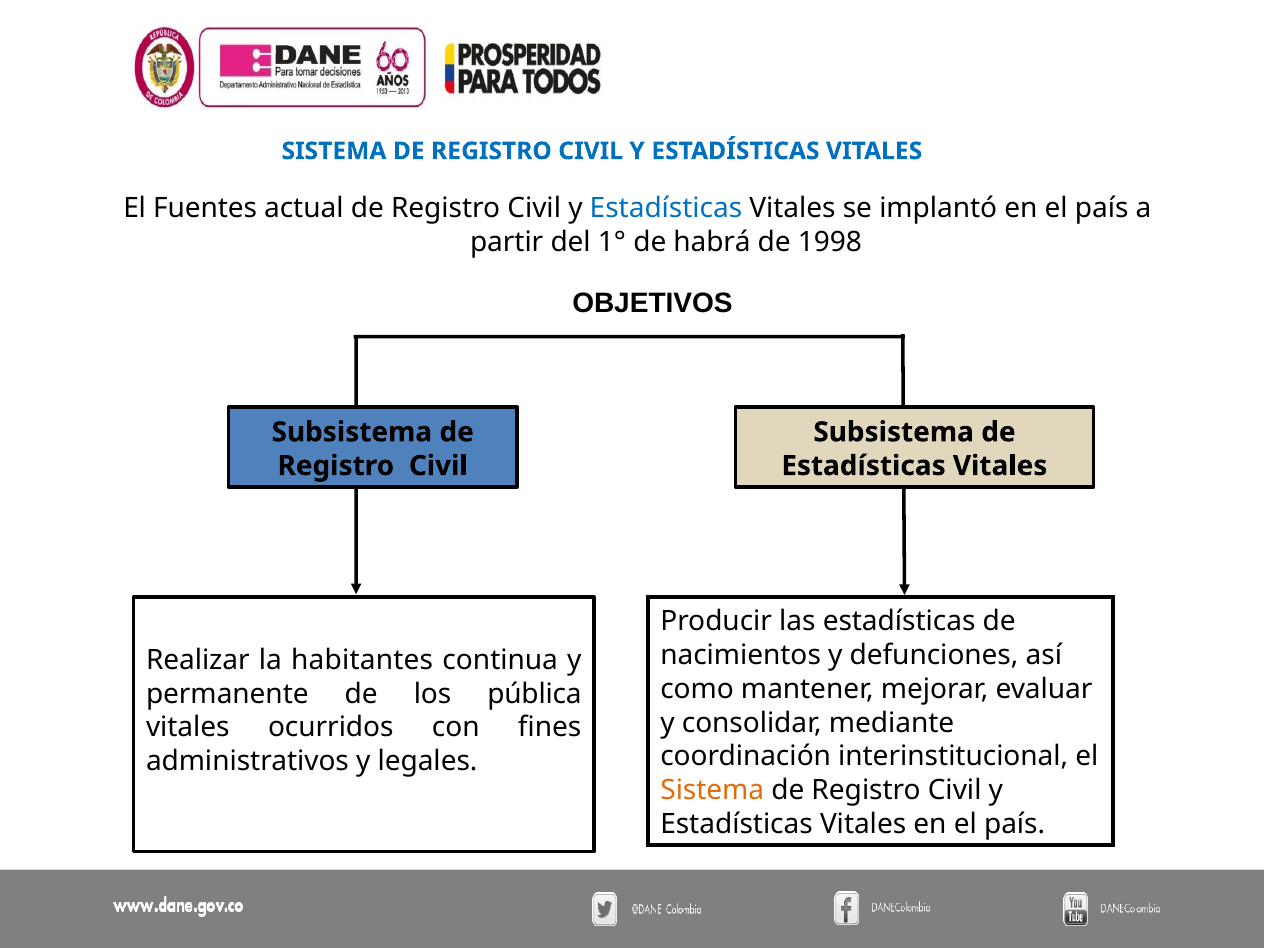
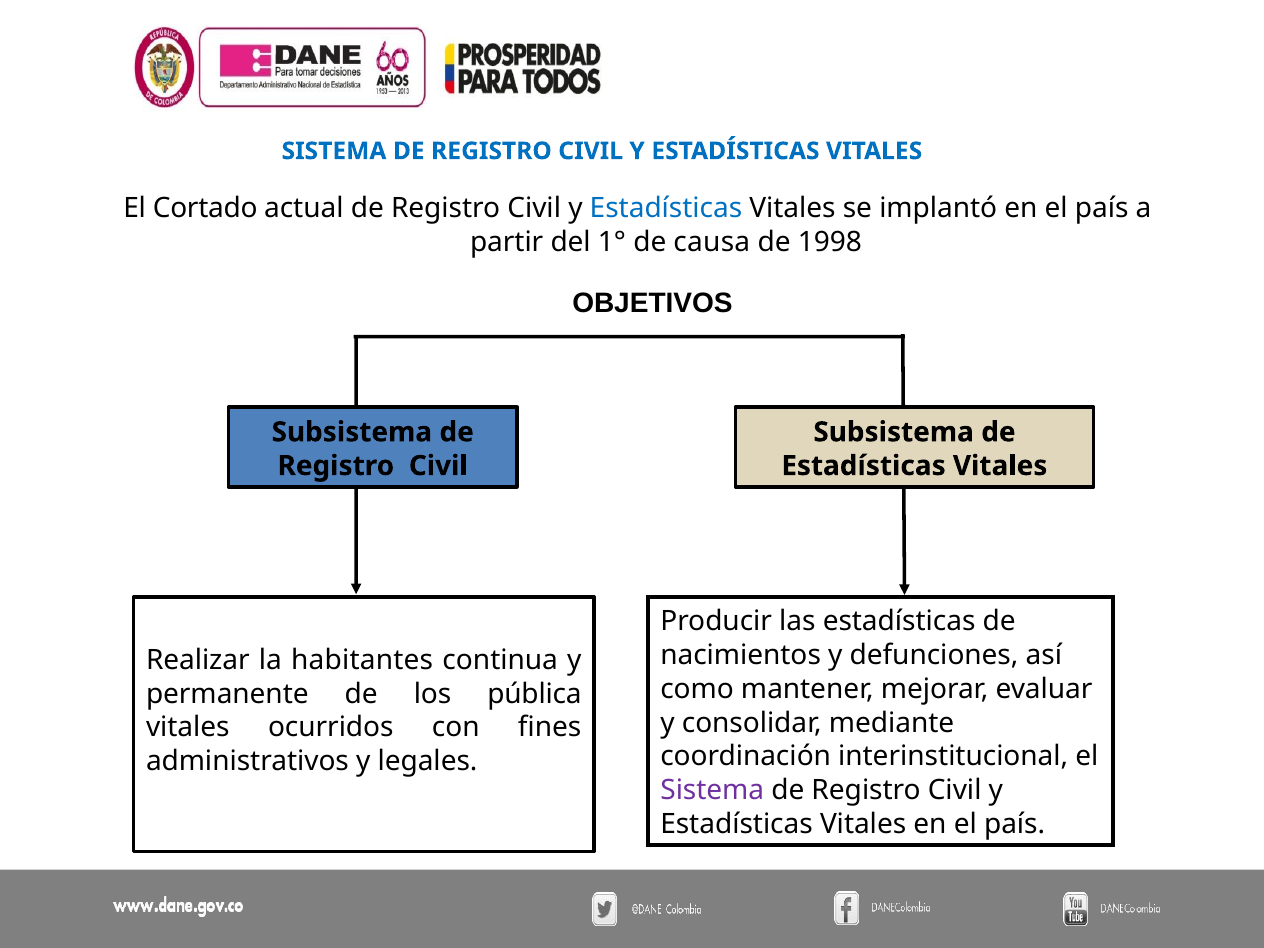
Fuentes: Fuentes -> Cortado (205, 209)
habrá: habrá -> causa (712, 242)
Sistema colour: orange -> purple (712, 790)
